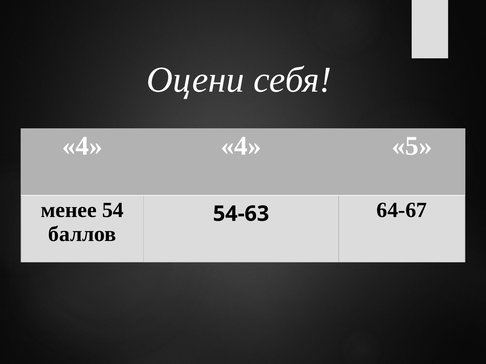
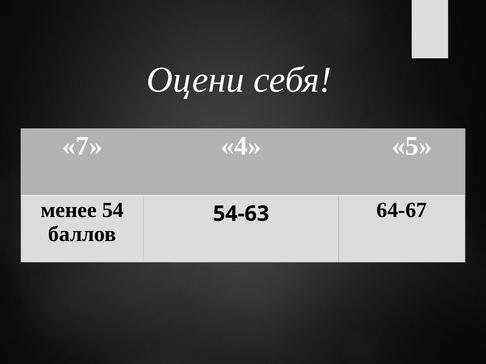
4: 4 -> 7 (82, 146)
